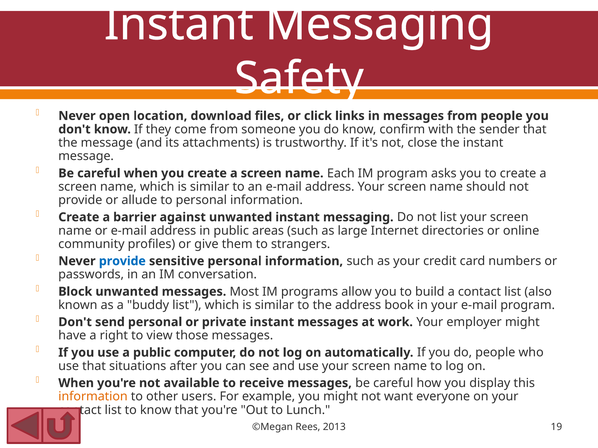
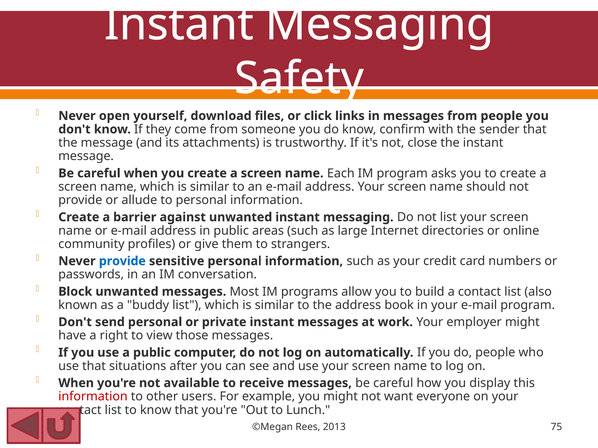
location: location -> yourself (160, 116)
information colour: orange -> red (93, 397)
19: 19 -> 75 (556, 428)
